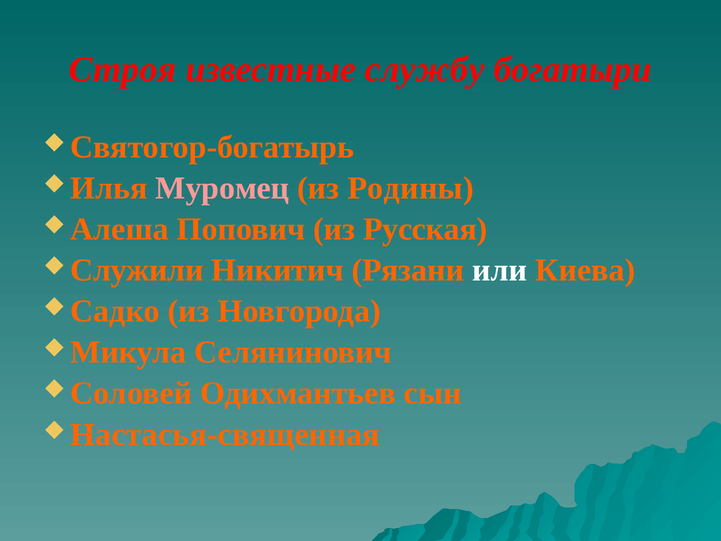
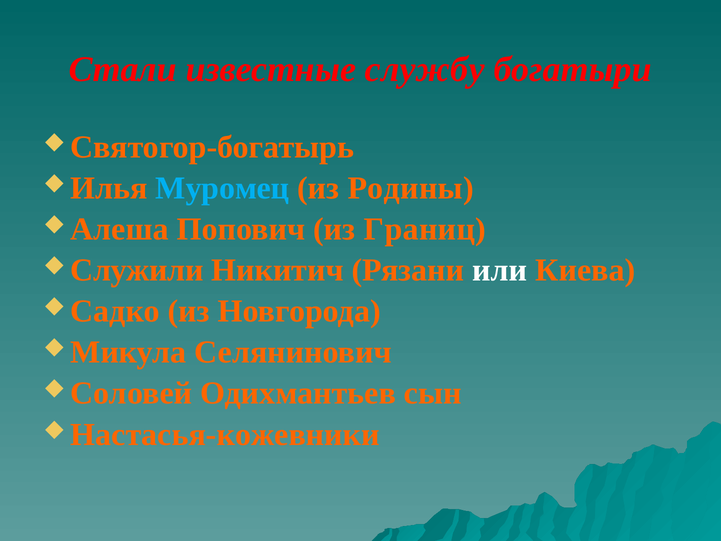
Строя: Строя -> Стали (123, 69)
Муромец colour: pink -> light blue (222, 188)
Русская: Русская -> Границ (425, 229)
Настасья-священная: Настасья-священная -> Настасья-кожевники (225, 434)
